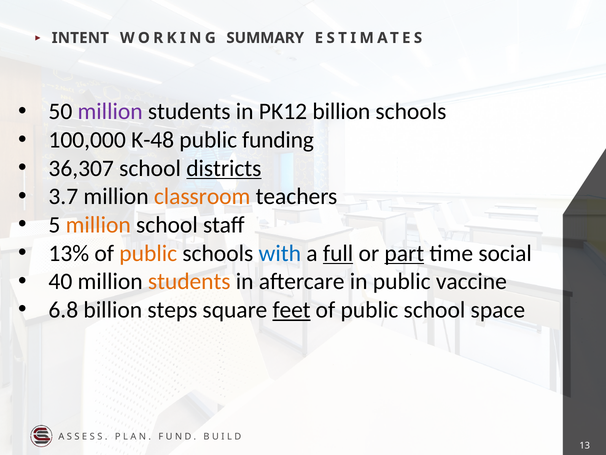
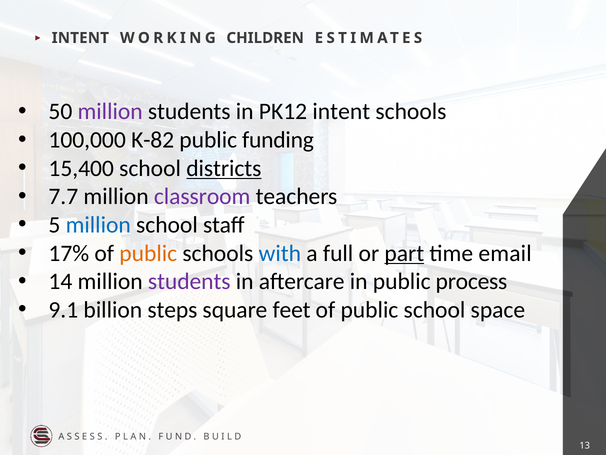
SUMMARY: SUMMARY -> CHILDREN (265, 38)
PK12 billion: billion -> intent (341, 112)
K-48: K-48 -> K-82 (153, 140)
36,307: 36,307 -> 15,400 (81, 168)
3.7: 3.7 -> 7.7 (63, 196)
classroom colour: orange -> purple (202, 196)
million colour: orange -> blue (98, 225)
13%: 13% -> 17% (69, 253)
full underline: present -> none (338, 253)
social: social -> email (505, 253)
40: 40 -> 14 (60, 281)
students colour: orange -> purple (189, 281)
vaccine: vaccine -> process (471, 281)
6.8: 6.8 -> 9.1 (63, 310)
feet underline: present -> none (292, 310)
